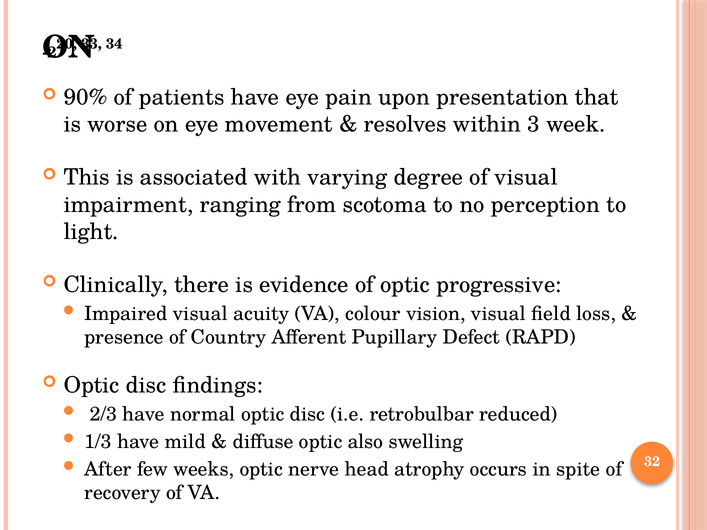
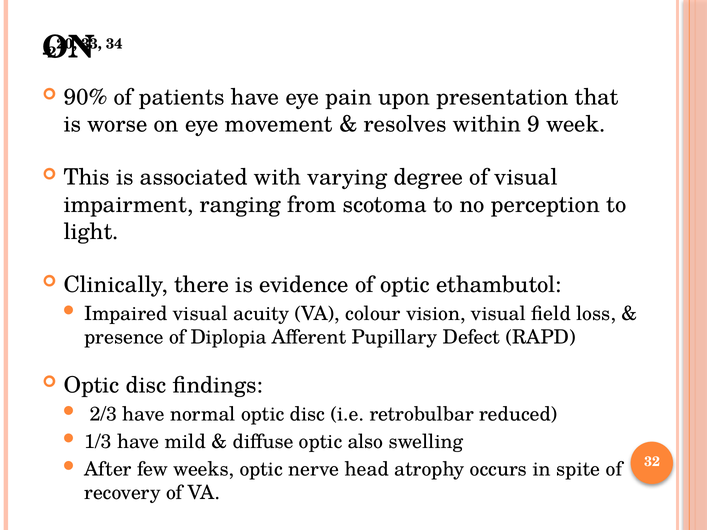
3: 3 -> 9 (534, 125)
progressive: progressive -> ethambutol (499, 285)
Country: Country -> Diplopia (229, 337)
